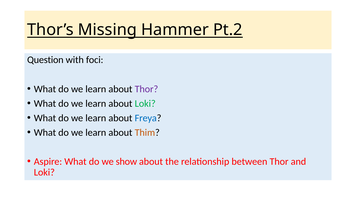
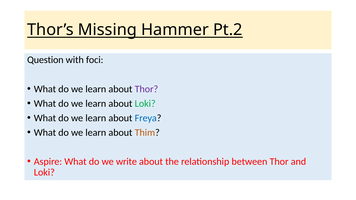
show: show -> write (126, 162)
